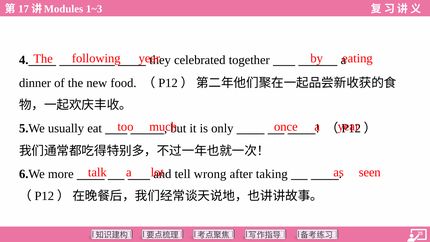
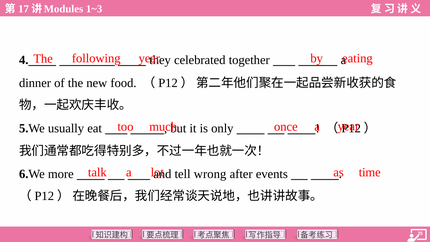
seen: seen -> time (370, 172)
taking: taking -> events (272, 174)
